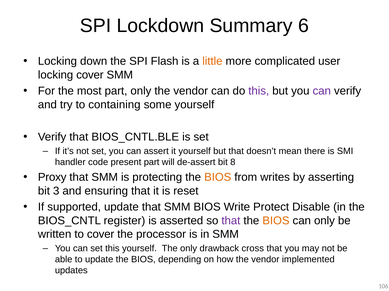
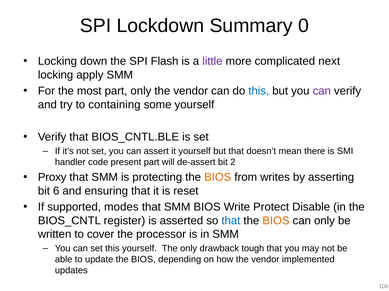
6: 6 -> 0 (303, 26)
little colour: orange -> purple (212, 61)
user: user -> next (329, 61)
locking cover: cover -> apply (90, 75)
this colour: purple -> blue (259, 91)
8: 8 -> 2 (233, 163)
3: 3 -> 6 (56, 191)
supported update: update -> modes (121, 207)
that colour: purple -> blue (231, 221)
cross: cross -> tough (253, 249)
